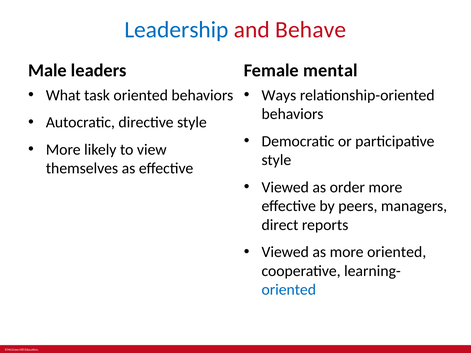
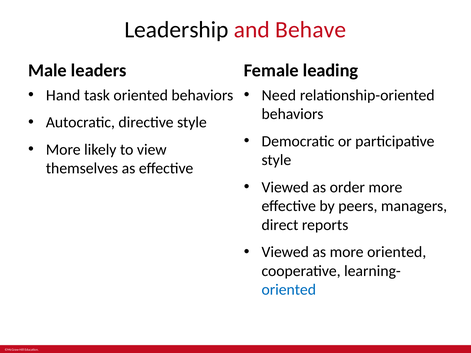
Leadership colour: blue -> black (177, 30)
mental: mental -> leading (331, 70)
What: What -> Hand (63, 95)
Ways: Ways -> Need (279, 95)
